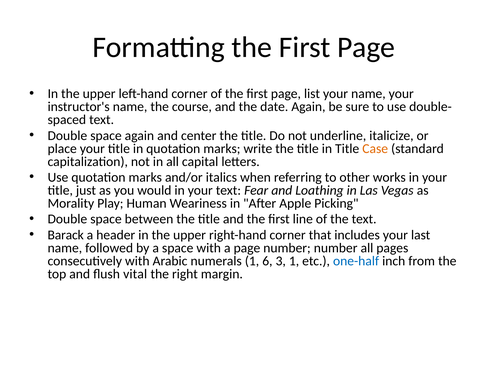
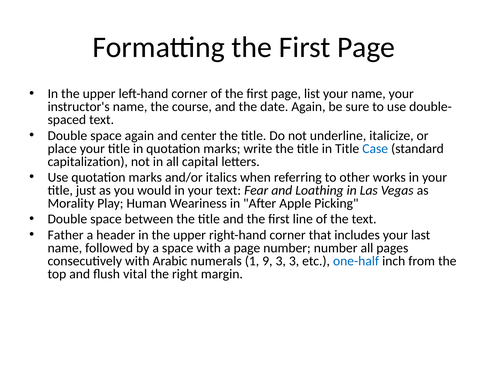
Case colour: orange -> blue (375, 149)
Barack: Barack -> Father (66, 235)
6: 6 -> 9 (267, 261)
3 1: 1 -> 3 (294, 261)
